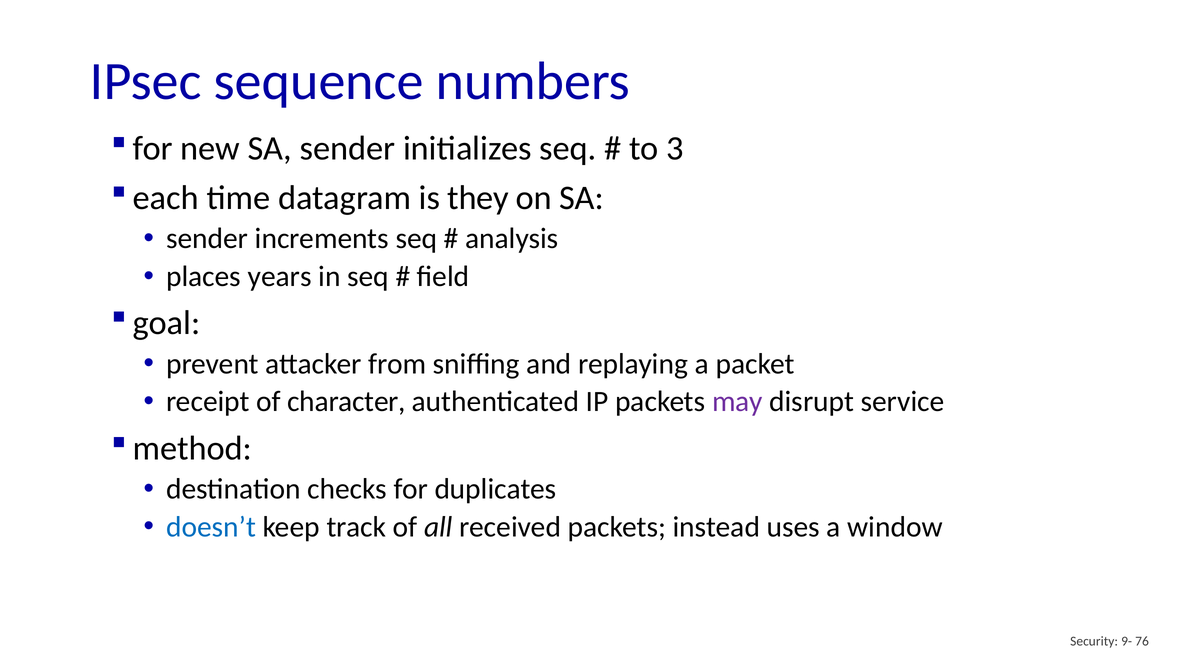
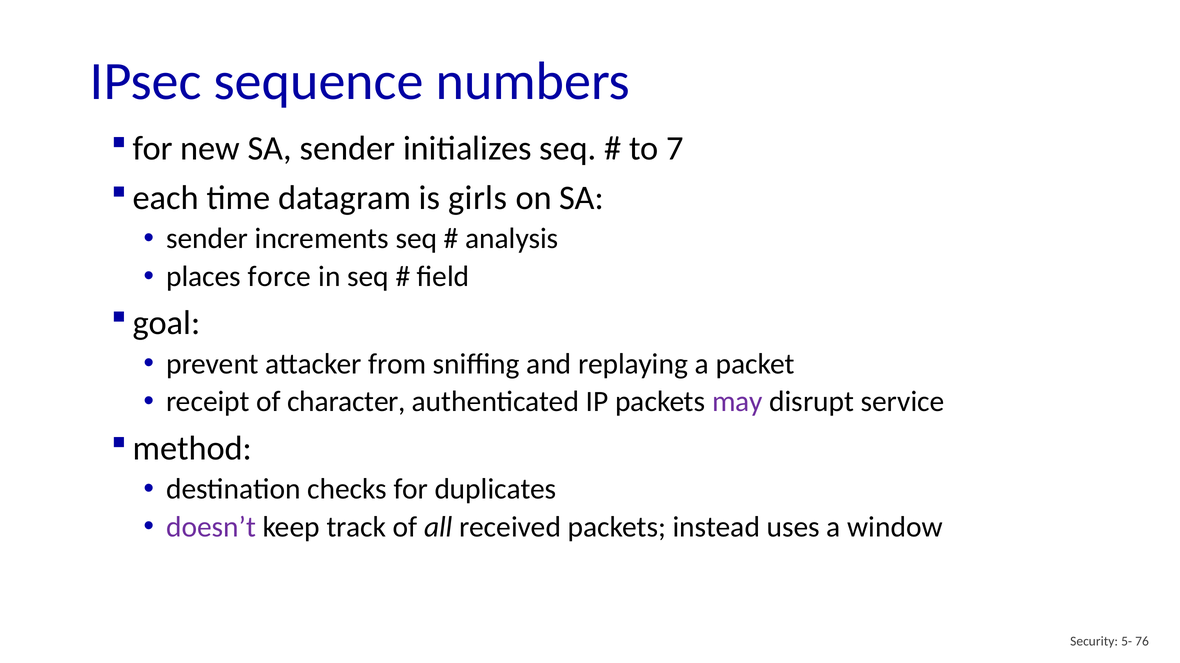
3: 3 -> 7 (675, 149)
they: they -> girls (478, 198)
years: years -> force (279, 277)
doesn’t colour: blue -> purple (211, 528)
9-: 9- -> 5- (1127, 642)
